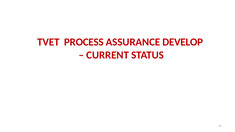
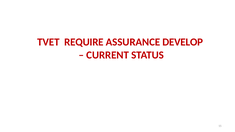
PROCESS: PROCESS -> REQUIRE (84, 42)
